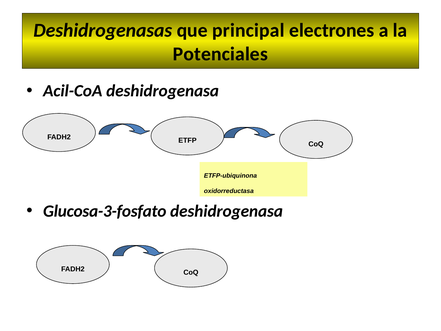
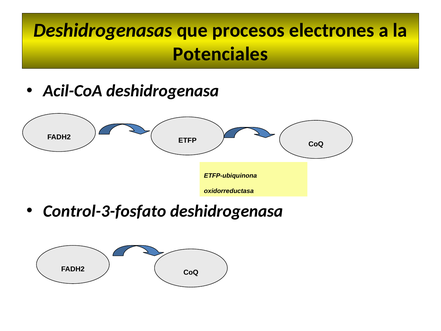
principal: principal -> procesos (248, 30)
Glucosa-3-fosfato: Glucosa-3-fosfato -> Control-3-fosfato (105, 211)
